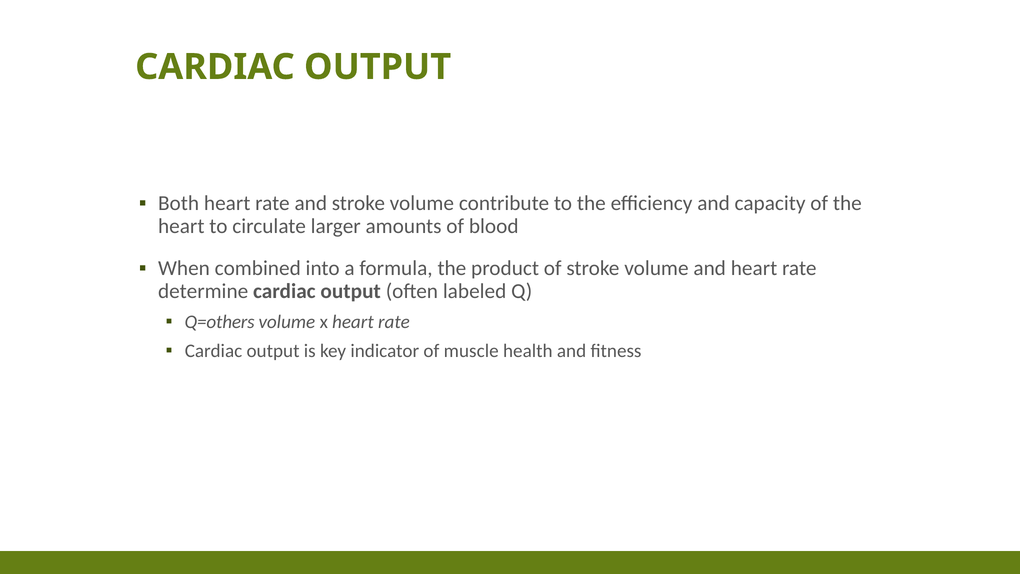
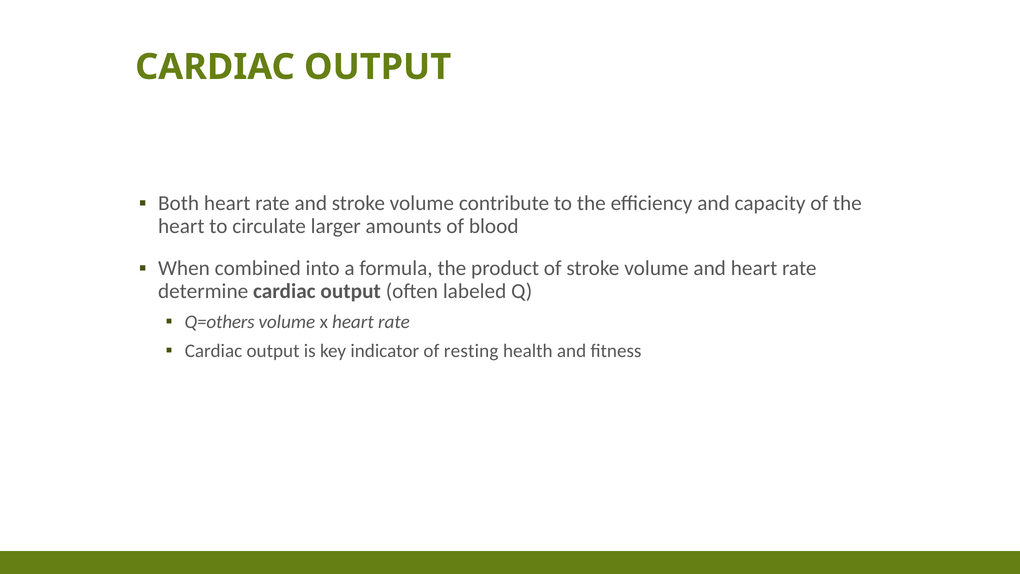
muscle: muscle -> resting (471, 351)
